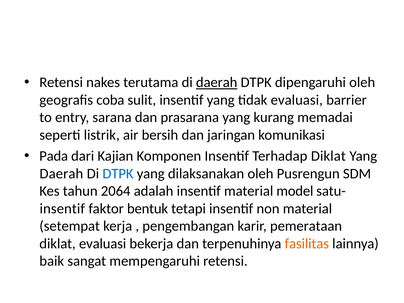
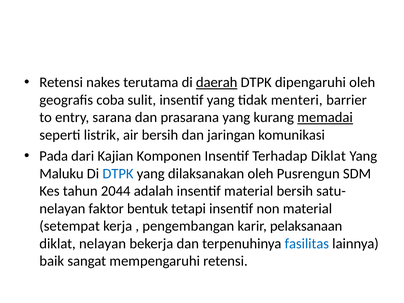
tidak evaluasi: evaluasi -> menteri (297, 100)
memadai underline: none -> present (325, 117)
Daerah: Daerah -> Maluku (62, 174)
2064: 2064 -> 2044 (116, 191)
material model: model -> bersih (295, 191)
insentif: insentif -> nelayan (62, 209)
pemerataan: pemerataan -> pelaksanaan (306, 226)
diklat evaluasi: evaluasi -> nelayan (103, 244)
fasilitas colour: orange -> blue (307, 244)
